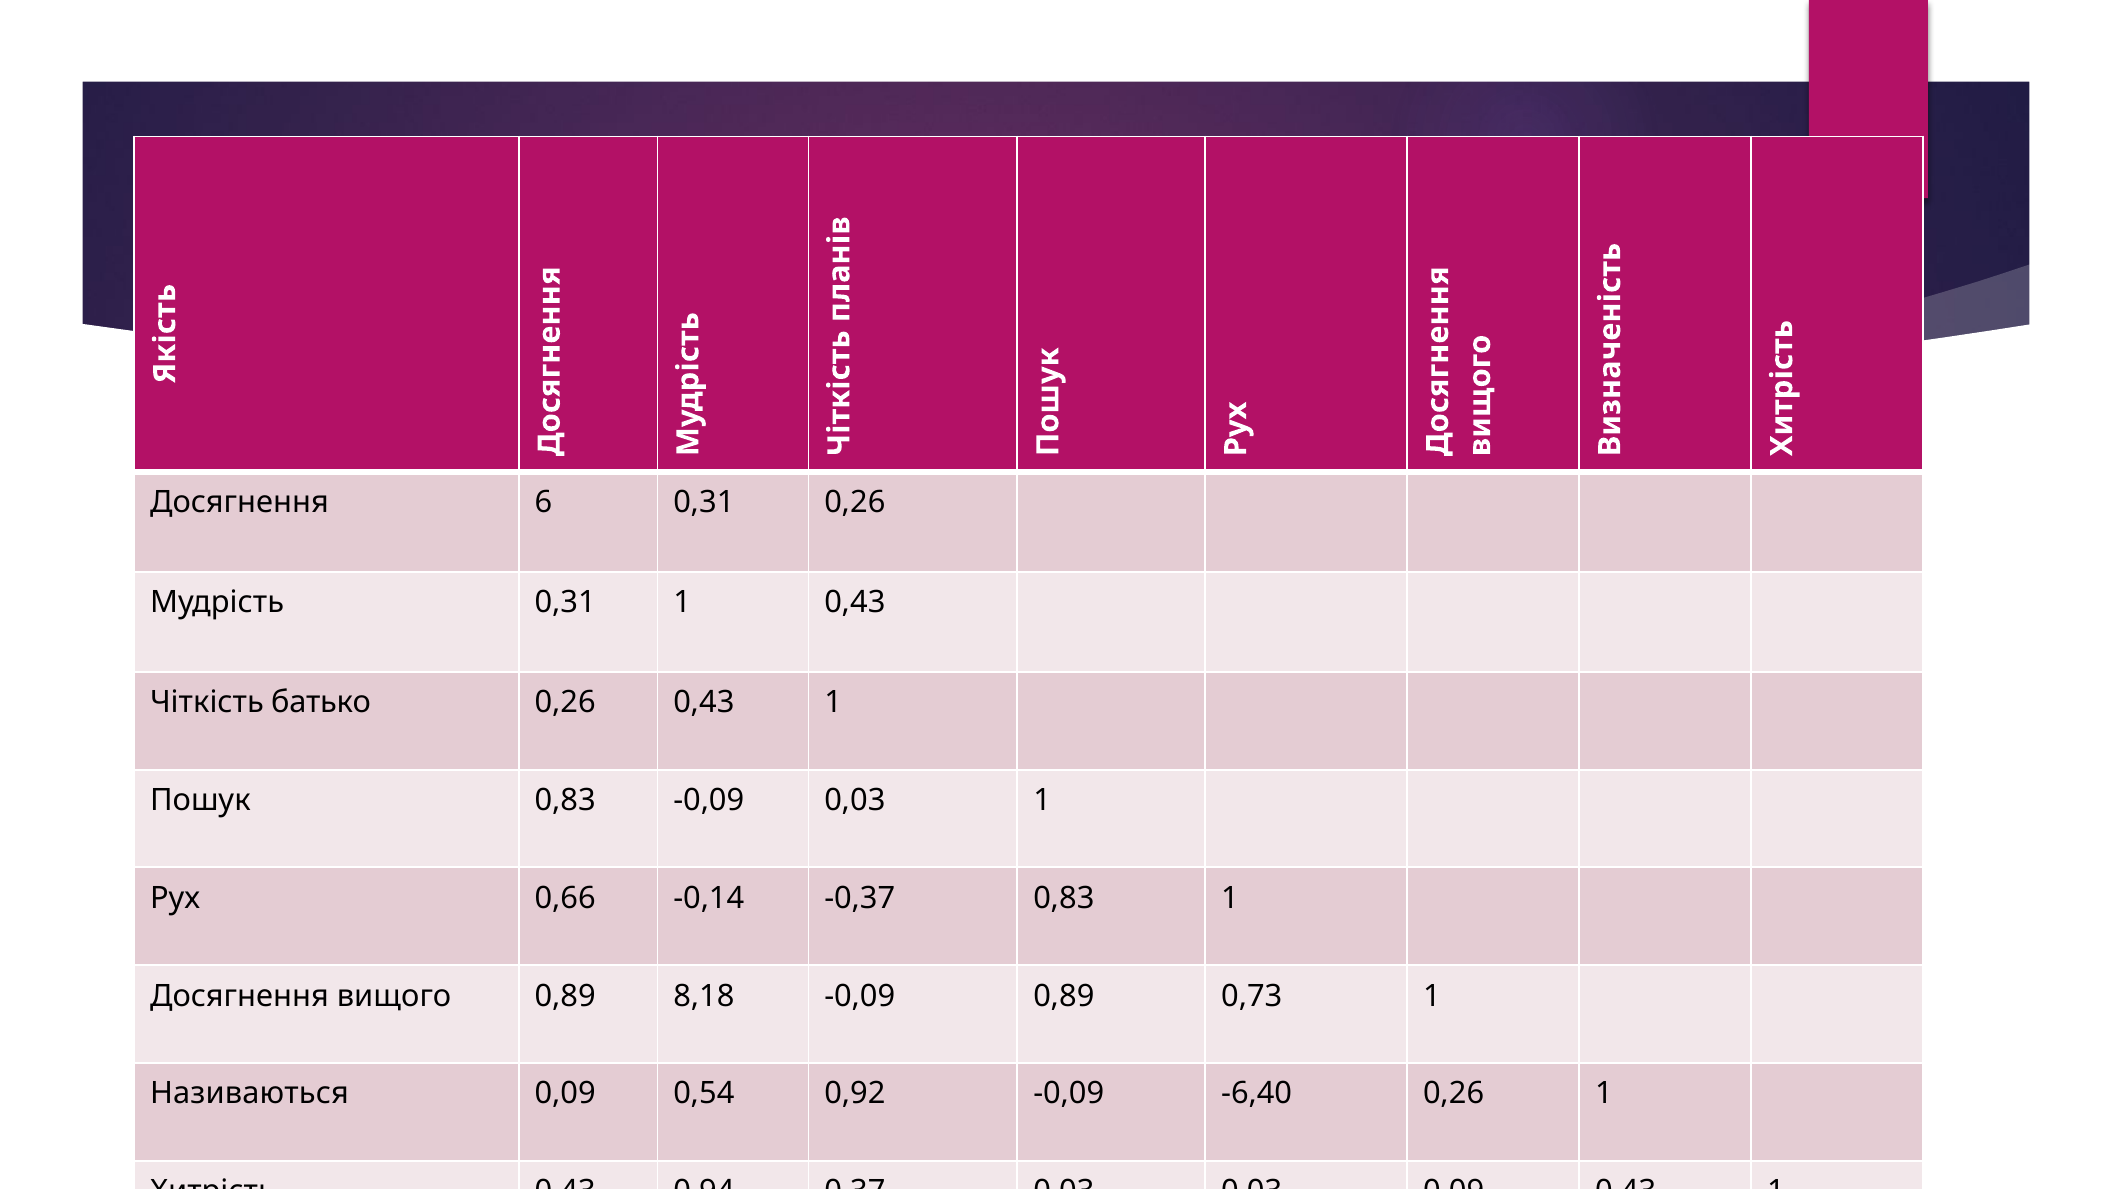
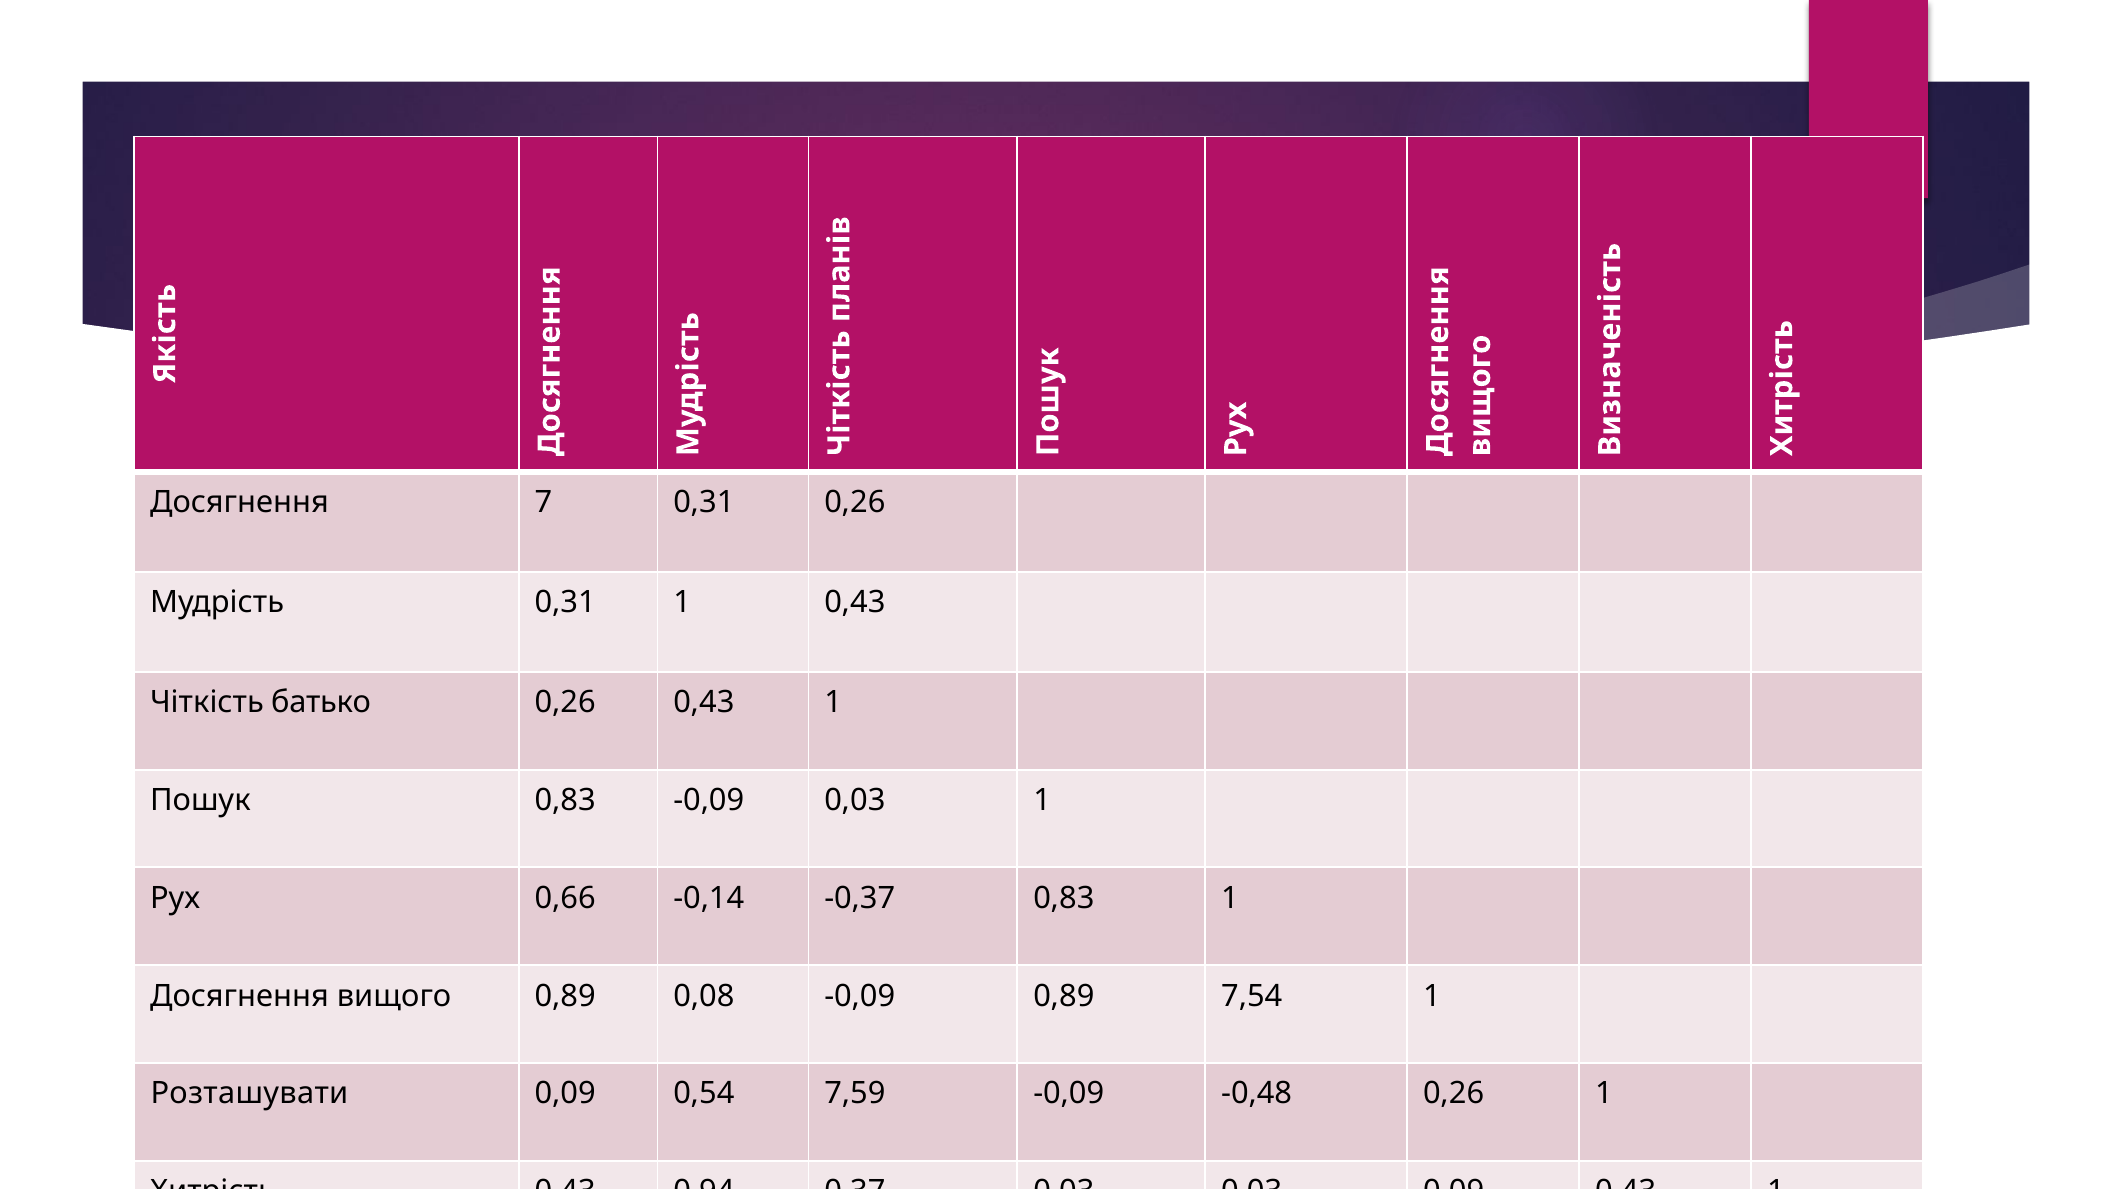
6: 6 -> 7 (543, 502)
8,18: 8,18 -> 0,08 (704, 996)
0,73: 0,73 -> 7,54 (1252, 996)
Називаються: Називаються -> Розташувати (249, 1093)
0,92: 0,92 -> 7,59 (855, 1093)
-6,40: -6,40 -> -0,48 (1257, 1093)
